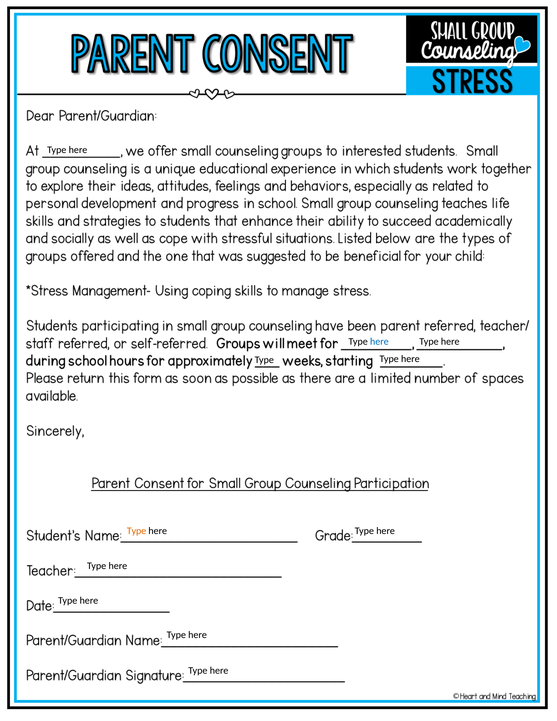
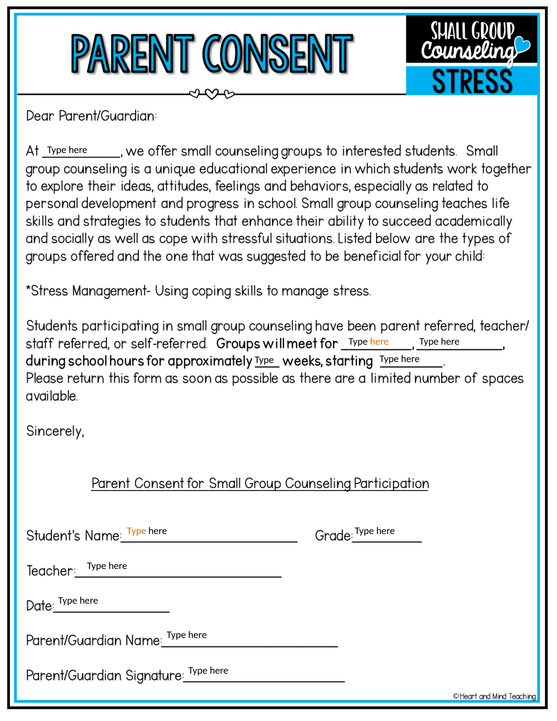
here colour: blue -> orange (379, 341)
